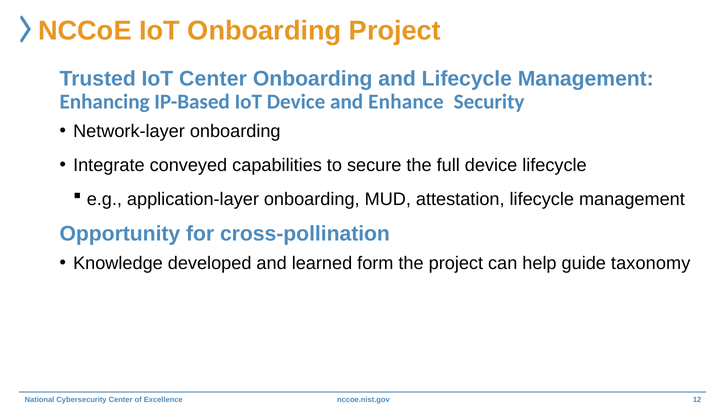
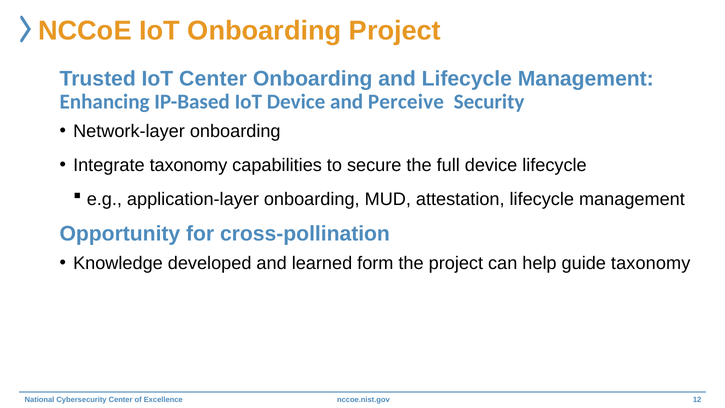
Enhance: Enhance -> Perceive (406, 102)
Integrate conveyed: conveyed -> taxonomy (189, 165)
